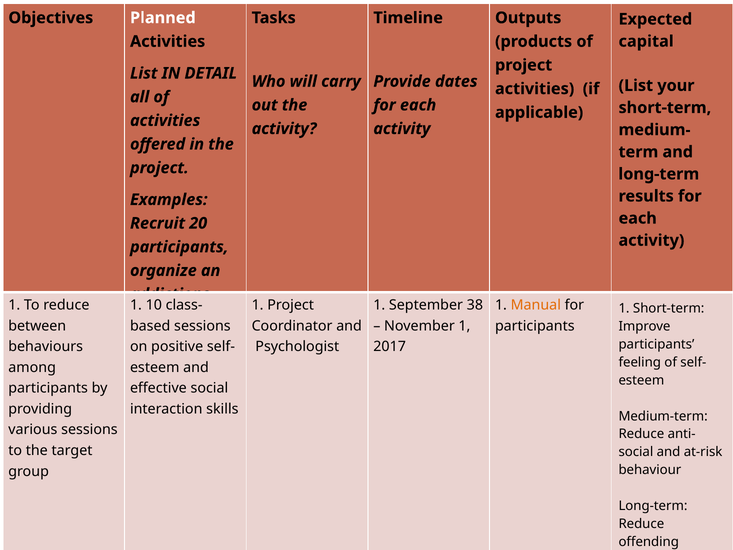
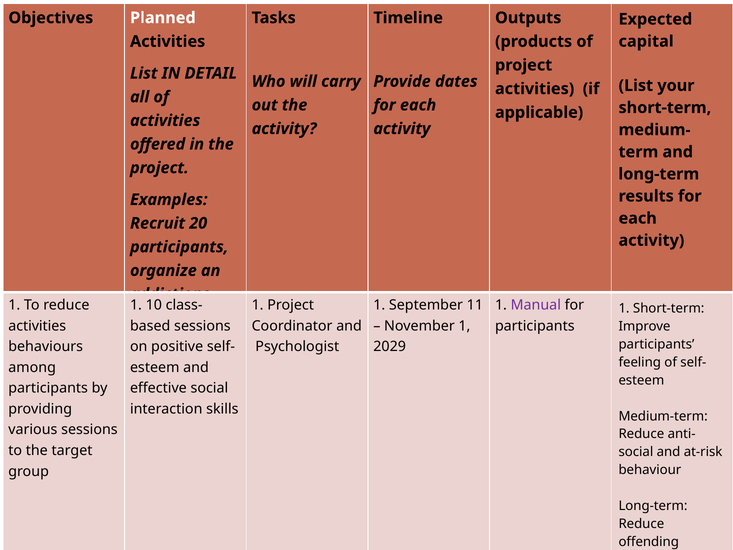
38: 38 -> 11 (475, 305)
Manual colour: orange -> purple (536, 305)
between: between -> activities (37, 326)
2017: 2017 -> 2029 (390, 346)
